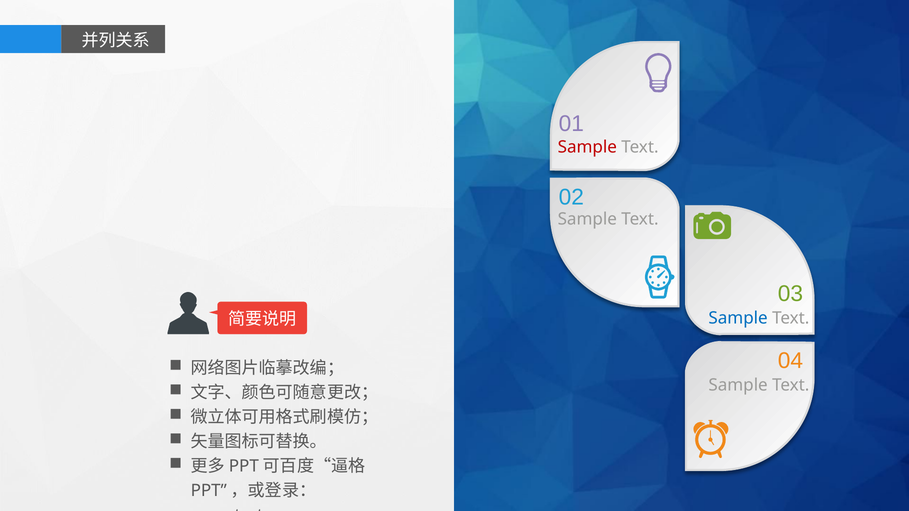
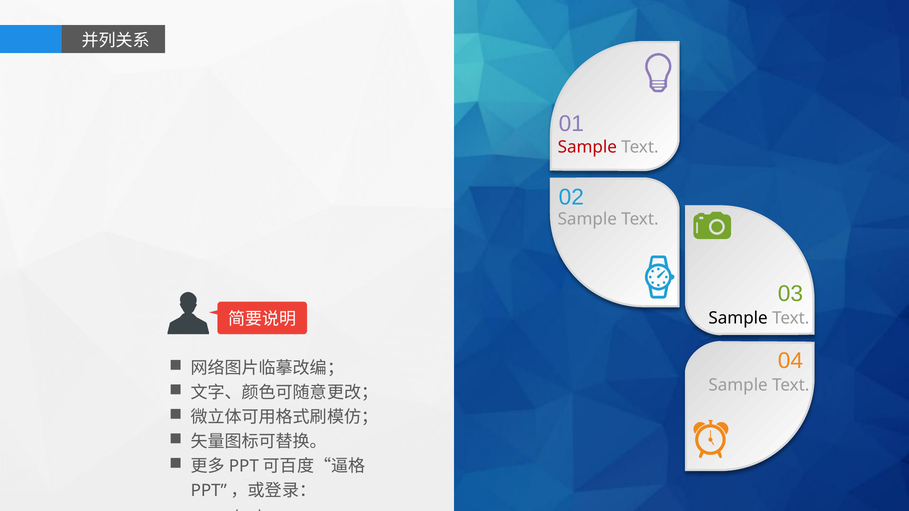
Sample colour: blue -> black (738, 318)
